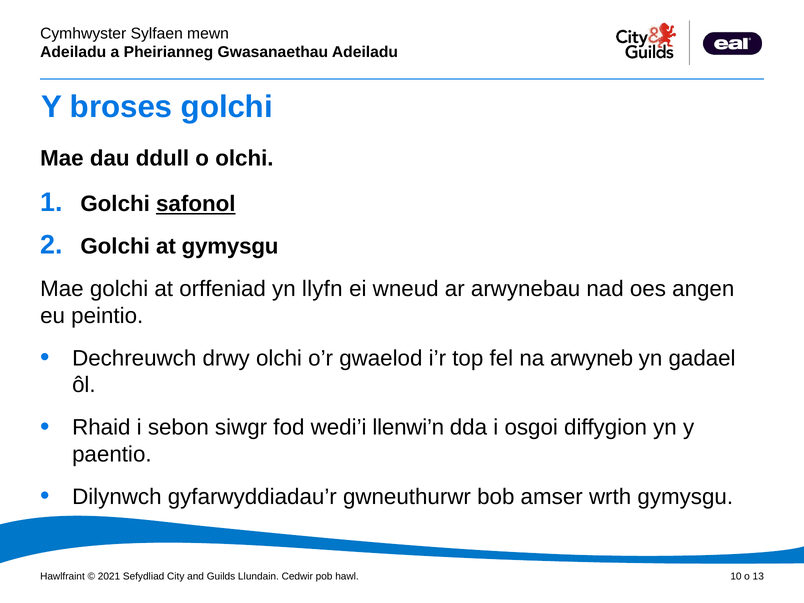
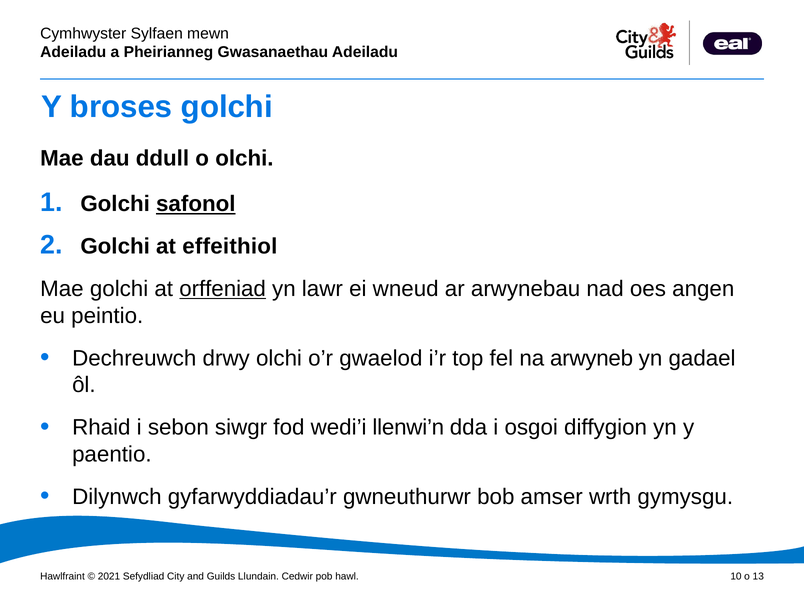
at gymysgu: gymysgu -> effeithiol (230, 246)
orffeniad underline: none -> present (223, 289)
llyfn: llyfn -> lawr (322, 289)
